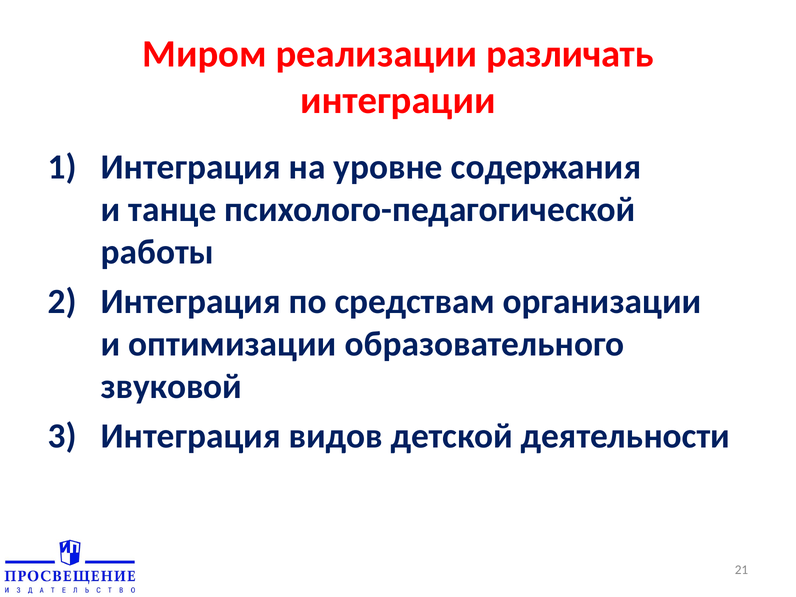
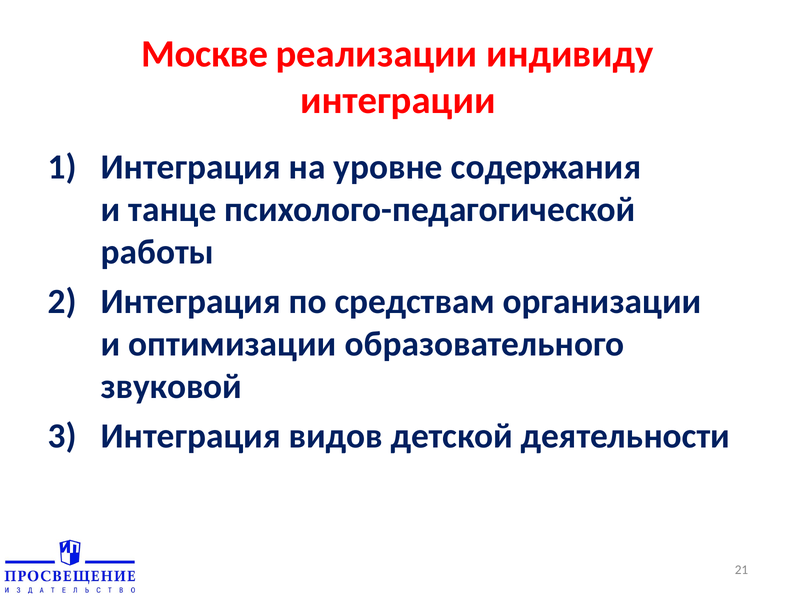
Миром: Миром -> Москве (205, 54)
различать: различать -> индивиду (570, 54)
